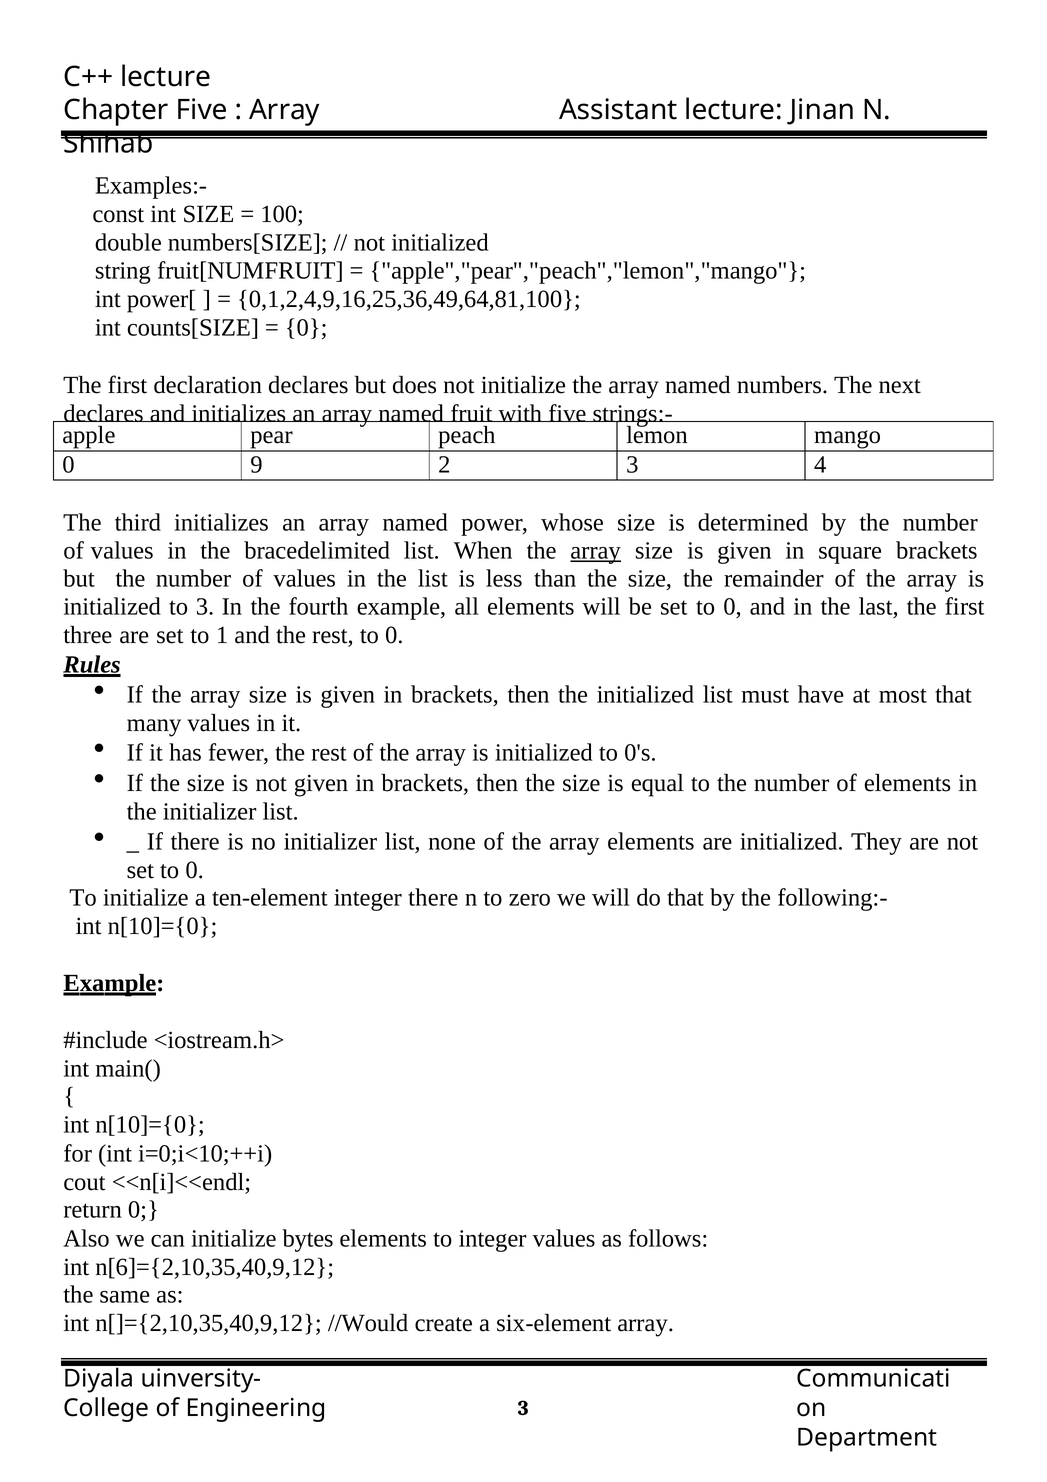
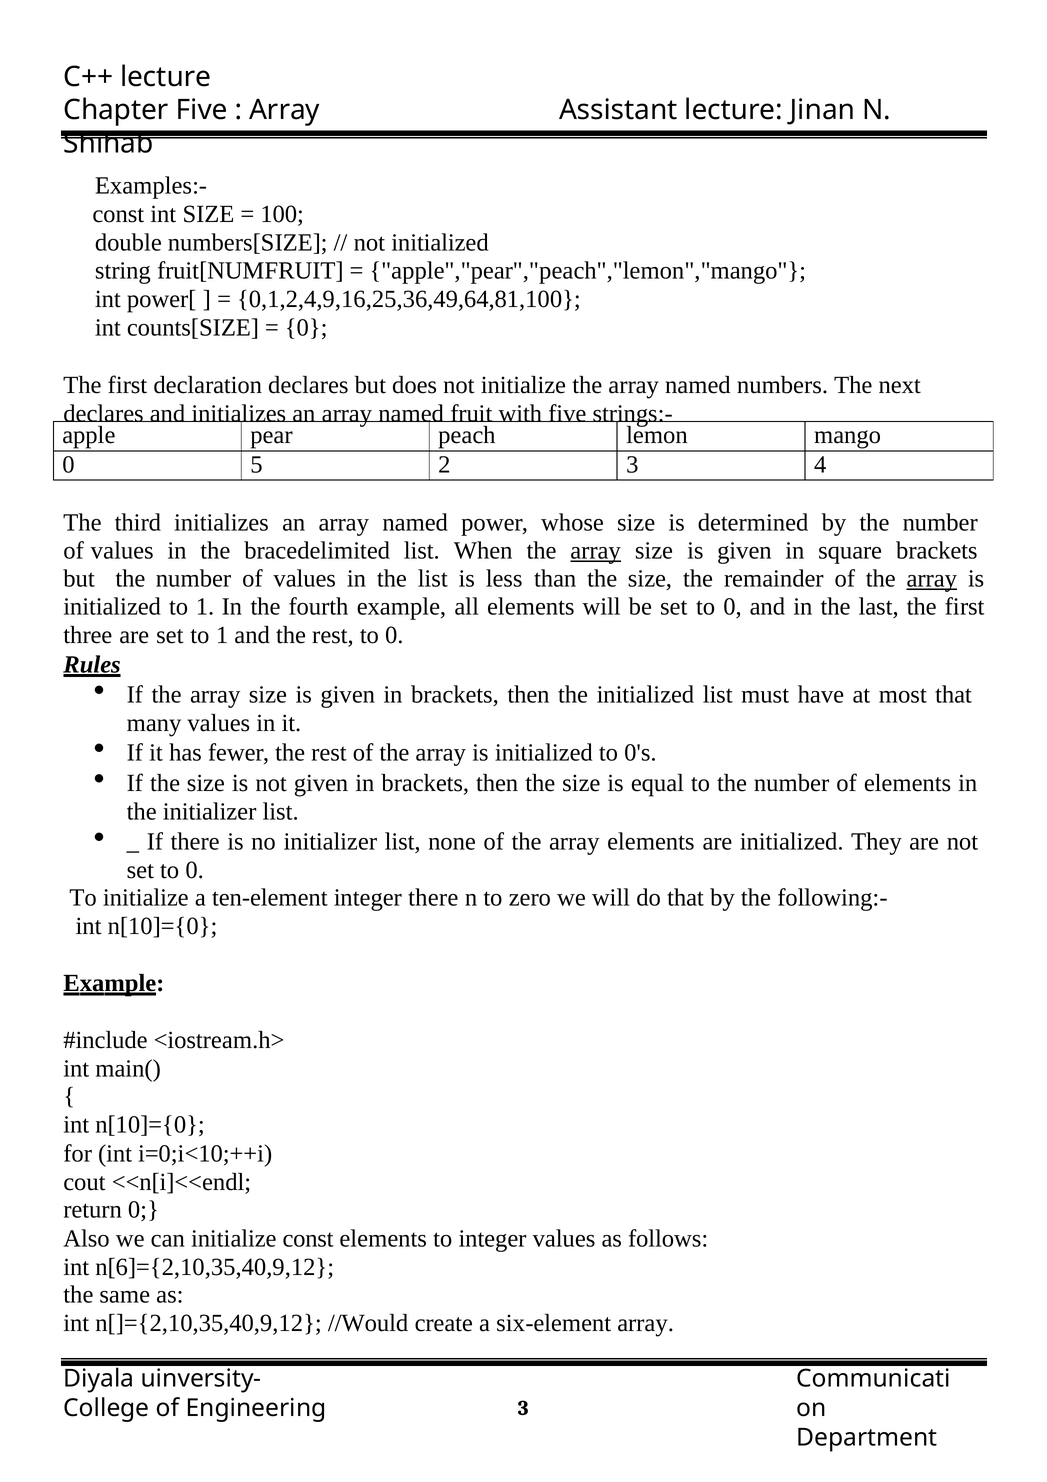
9: 9 -> 5 (256, 465)
array underline: none -> present (932, 579)
initialized to 3: 3 -> 1 (205, 607)
initialize bytes: bytes -> const (308, 1238)
